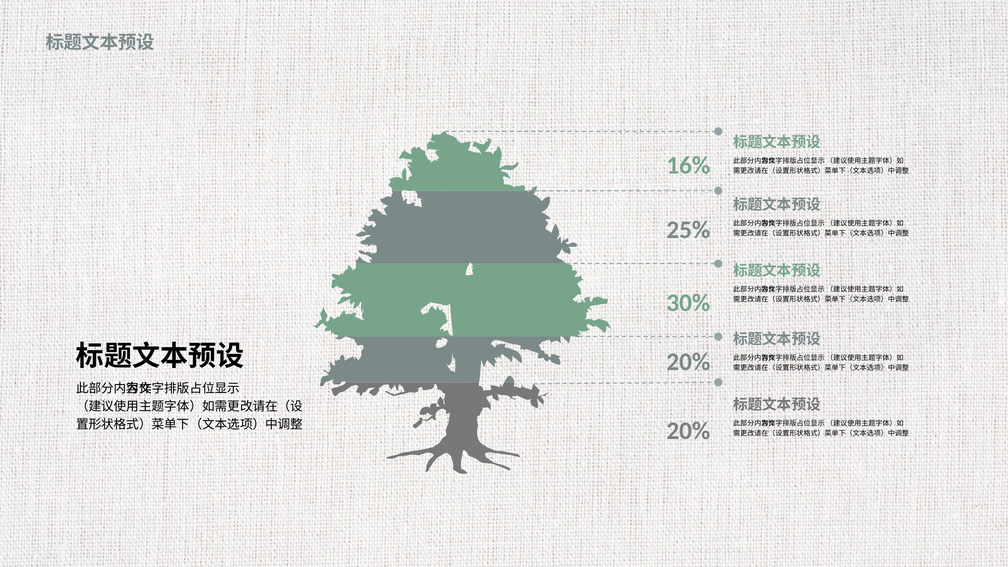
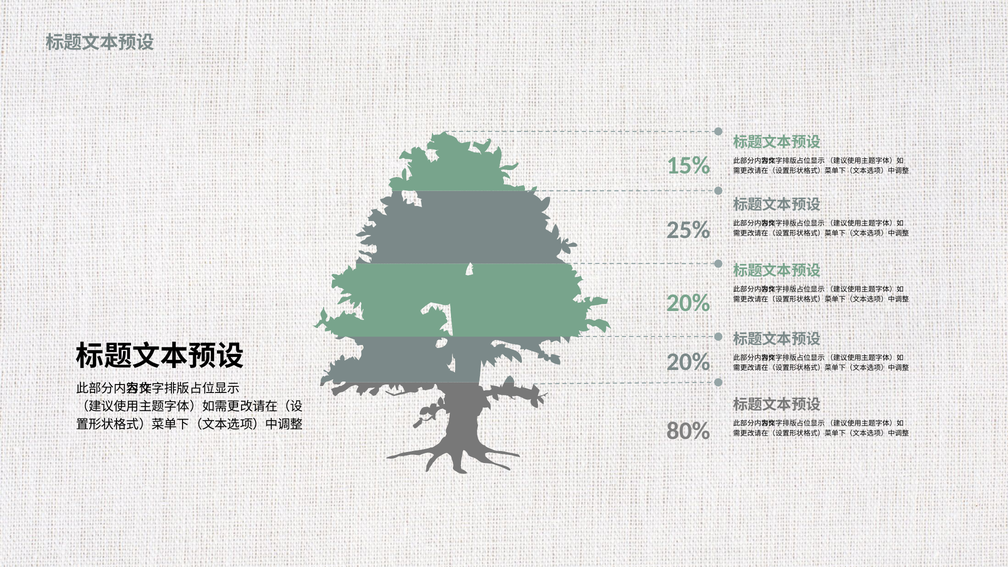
16%: 16% -> 15% (688, 166)
30%: 30% -> 20% (688, 303)
20%: 20% -> 80% (688, 431)
